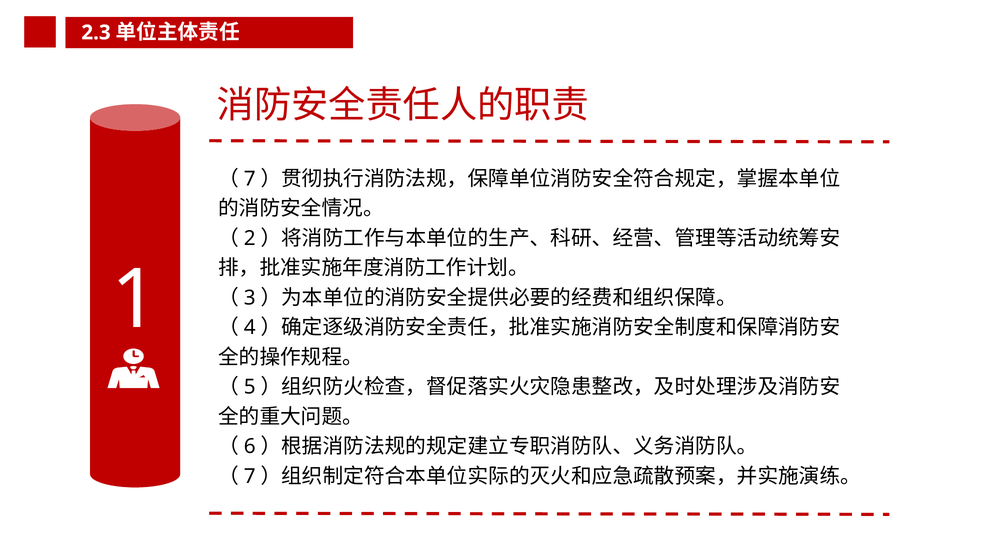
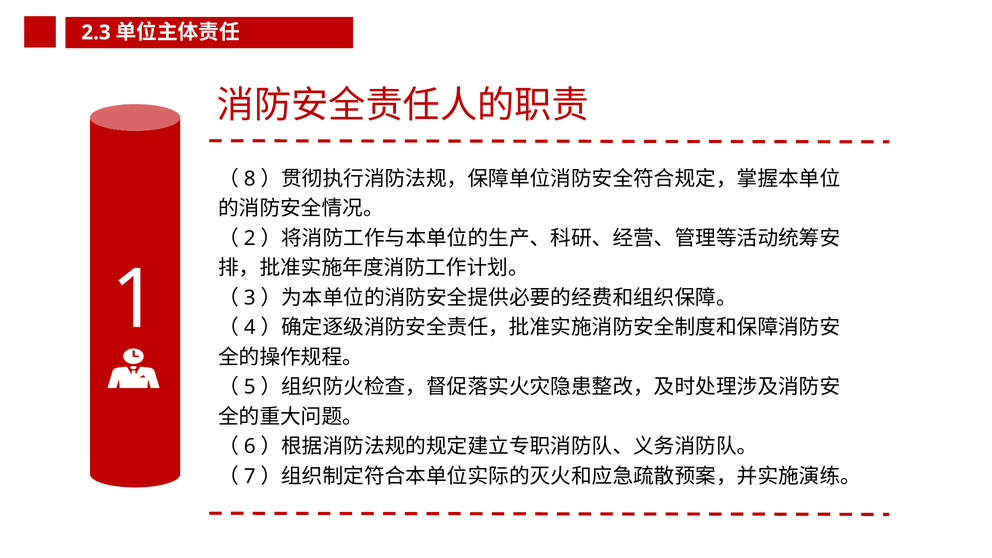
7: 7 -> 8 (250, 179)
